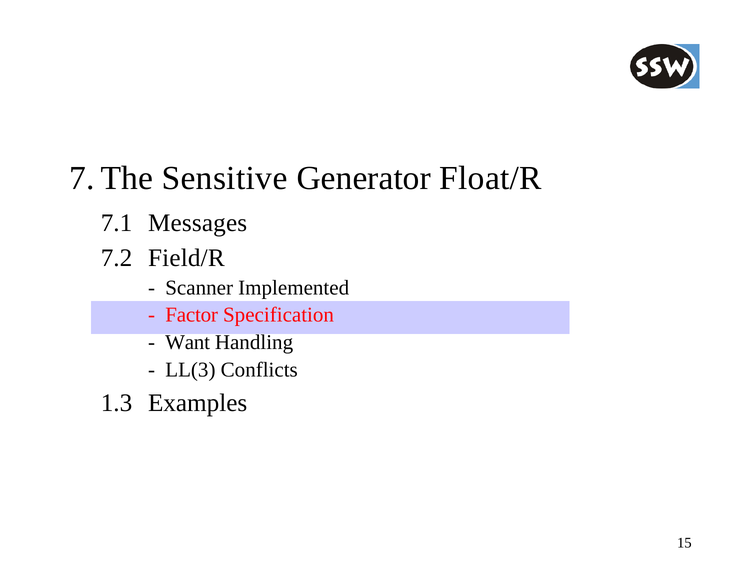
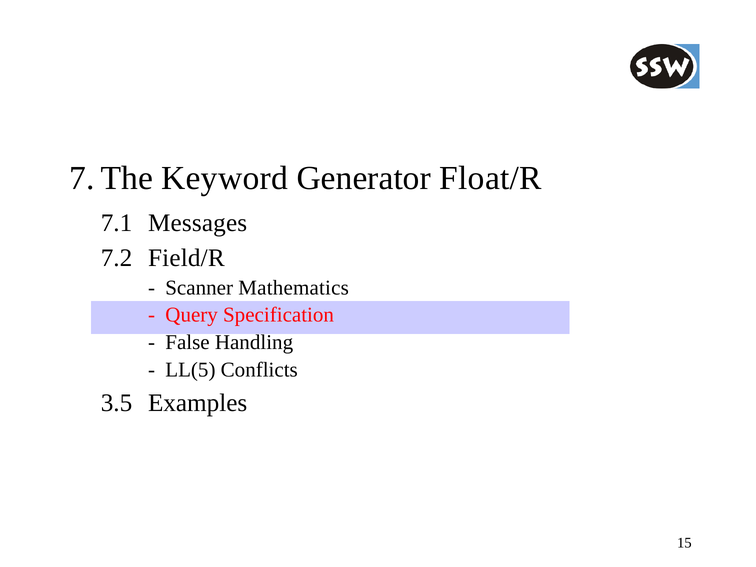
Sensitive: Sensitive -> Keyword (225, 178)
Implemented: Implemented -> Mathematics (294, 288)
Factor: Factor -> Query (192, 315)
Want: Want -> False (187, 342)
LL(3: LL(3 -> LL(5 (190, 370)
1.3: 1.3 -> 3.5 (117, 403)
